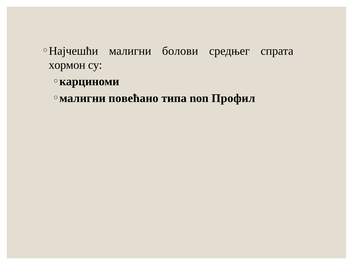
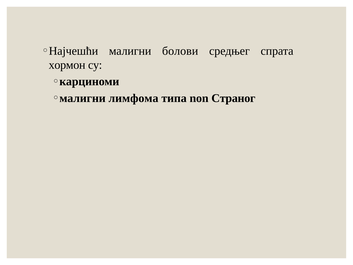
повећано: повећано -> лимфома (133, 98)
Профил: Профил -> Страног (233, 98)
